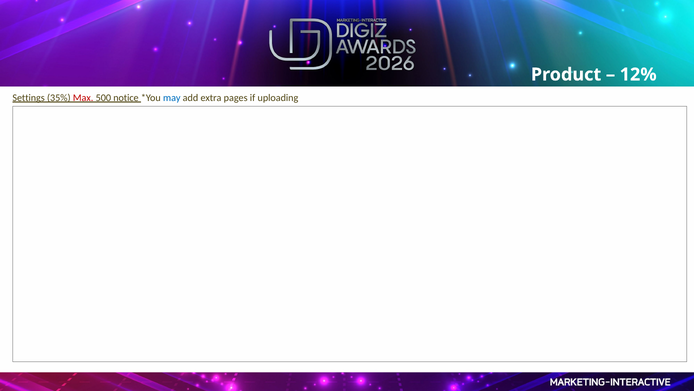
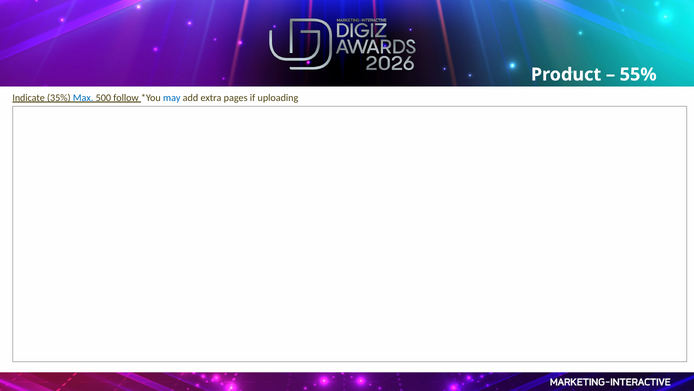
12%: 12% -> 55% (638, 74)
Settings: Settings -> Indicate (29, 98)
Max colour: red -> blue (83, 98)
notice: notice -> follow (126, 98)
